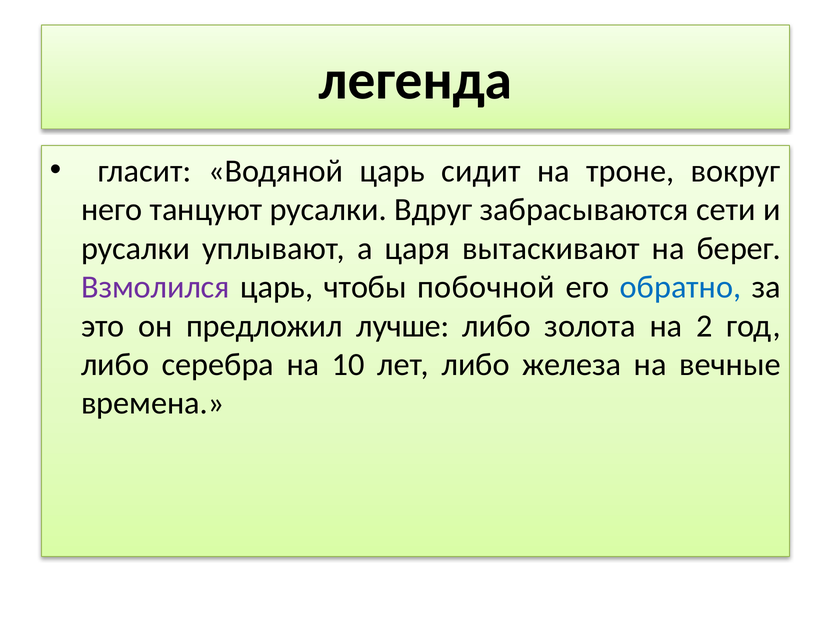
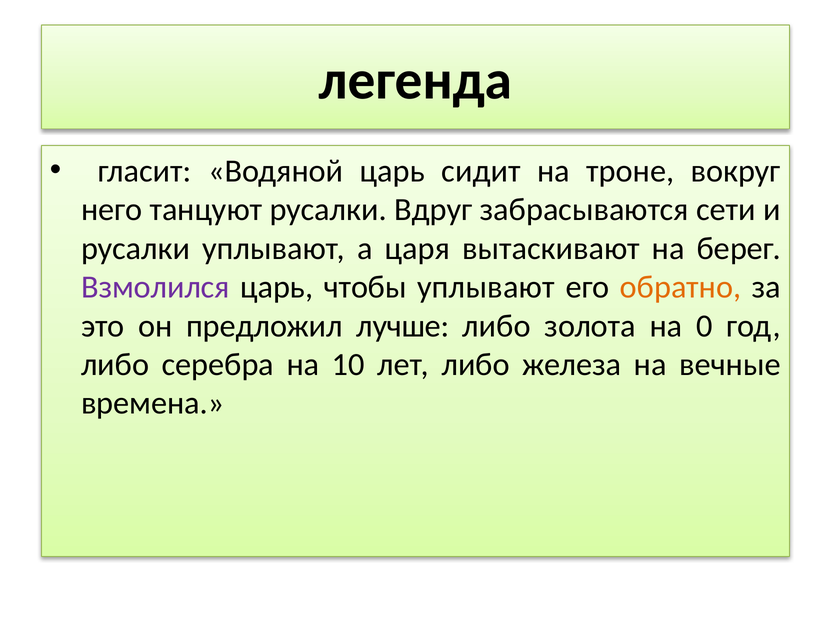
чтобы побочной: побочной -> уплывают (486, 287)
обратно colour: blue -> orange (681, 287)
2: 2 -> 0 (704, 326)
